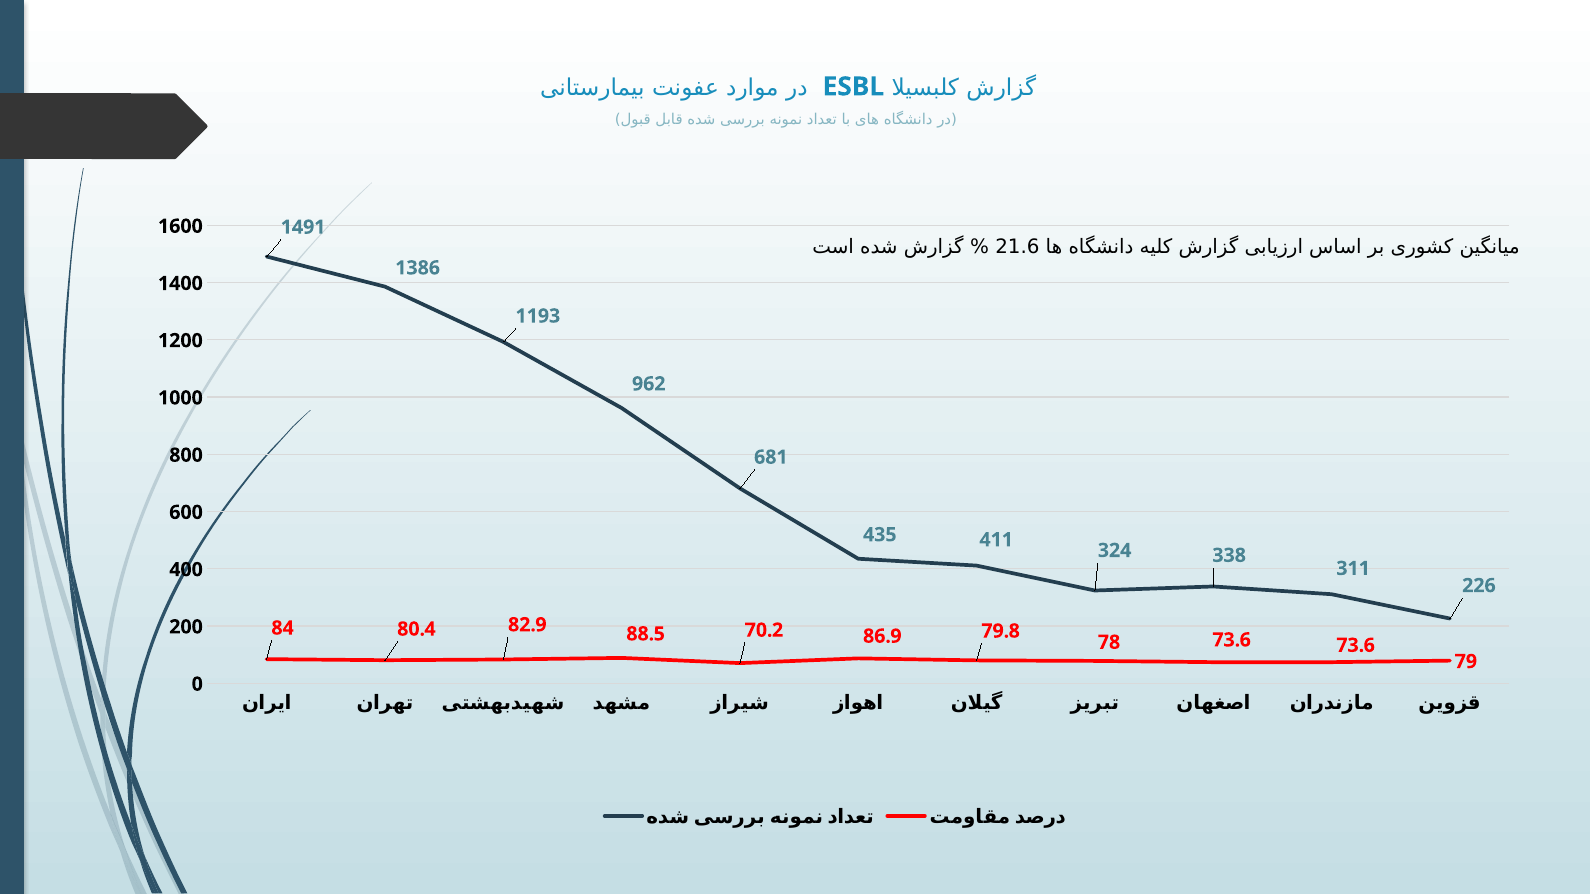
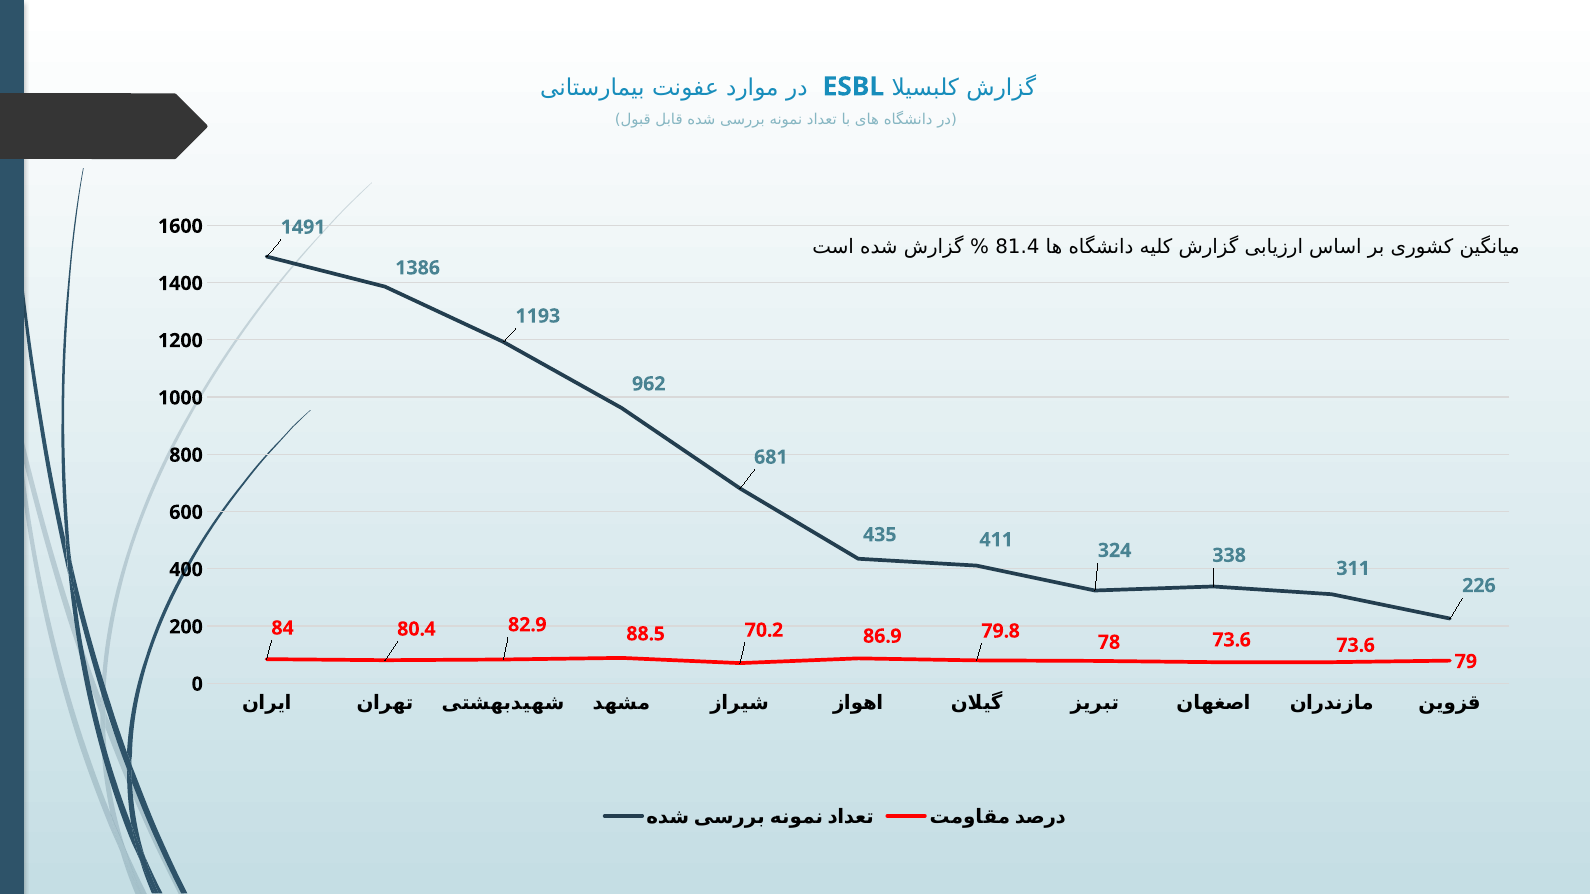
21.6: 21.6 -> 81.4 (1017, 247)
